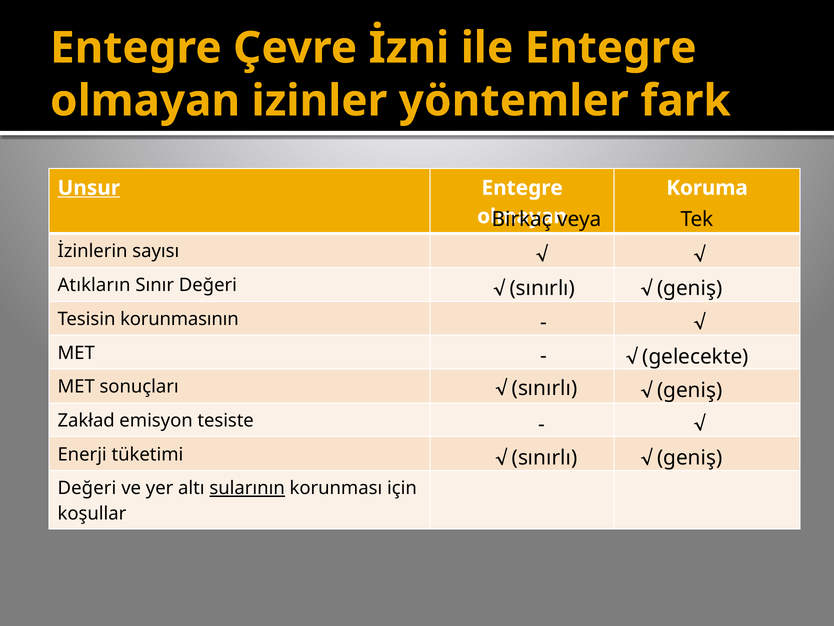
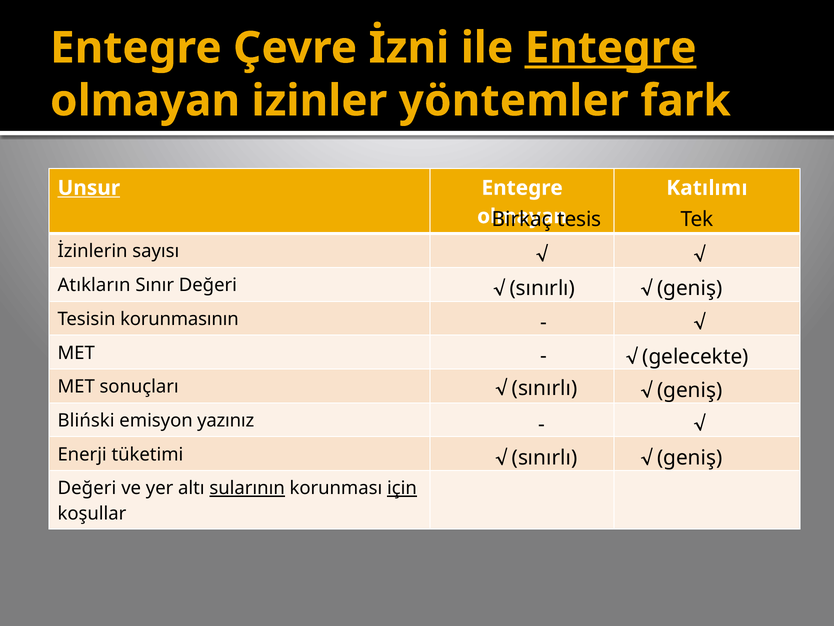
Entegre underline: none -> present (611, 48)
Koruma: Koruma -> Katılımı (707, 188)
veya: veya -> tesis (579, 219)
Zakład: Zakład -> Bliński (86, 420)
tesiste: tesiste -> yazınız (226, 420)
için underline: none -> present (402, 488)
